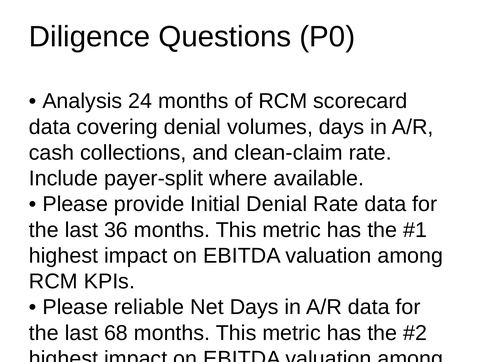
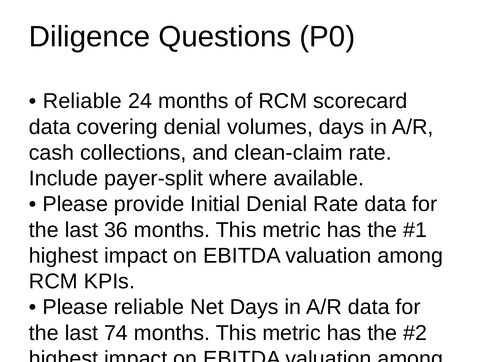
Analysis: Analysis -> Reliable (82, 101)
68: 68 -> 74 (116, 333)
